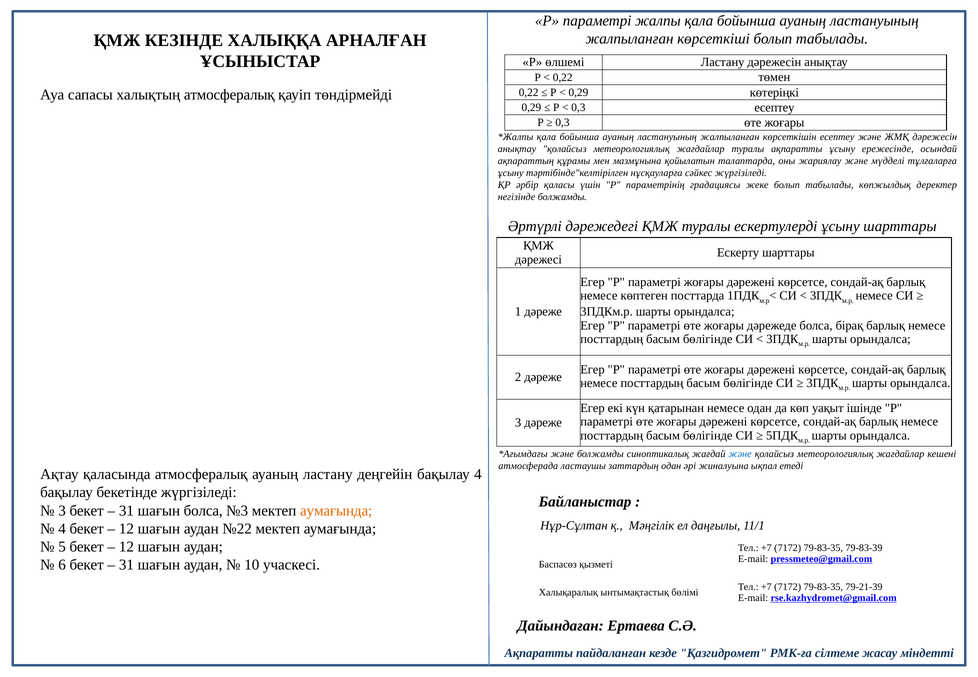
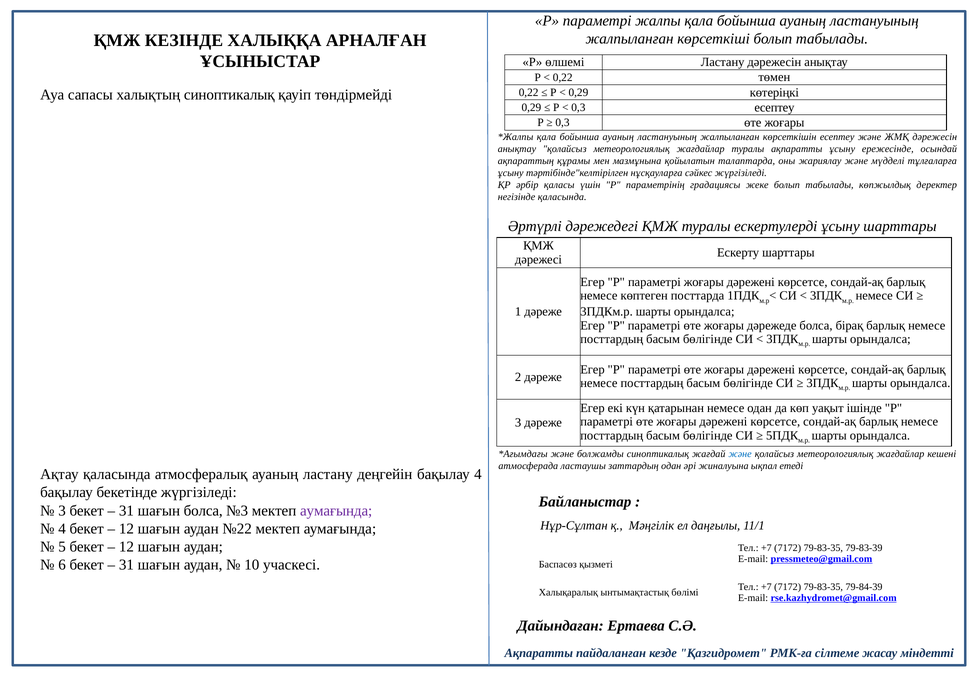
халықтың атмосфералық: атмосфералық -> синоптикалық (229, 95)
негізінде болжамды: болжамды -> қаласында (562, 197)
аумағында colour: orange -> purple (336, 511)
79-21-39: 79-21-39 -> 79-84-39 (864, 587)
